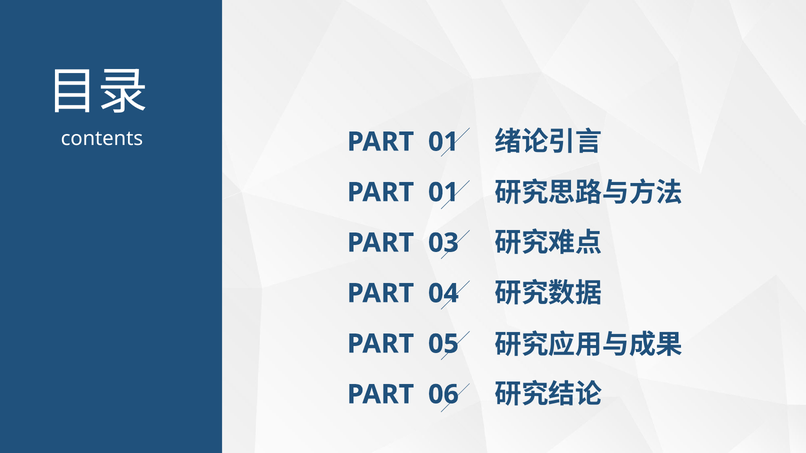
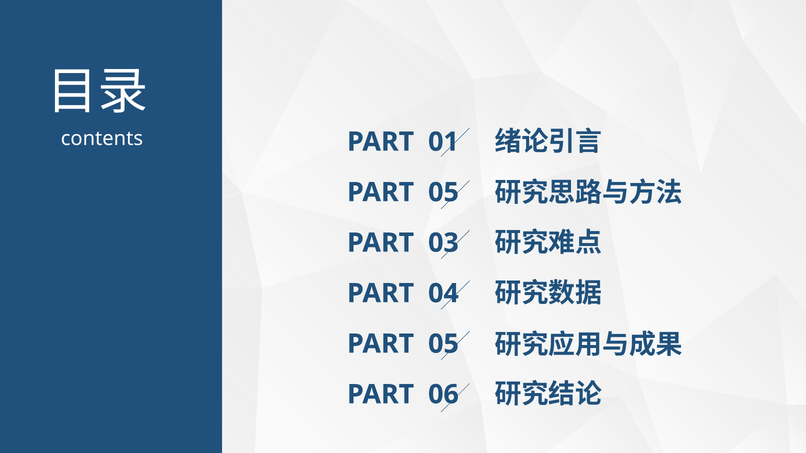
01: 01 -> 05 (443, 193)
